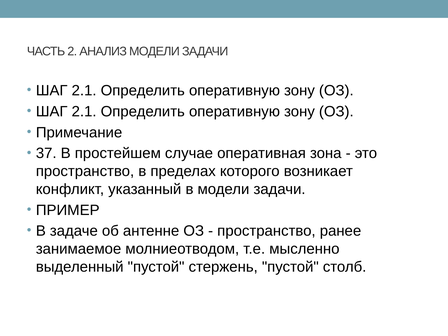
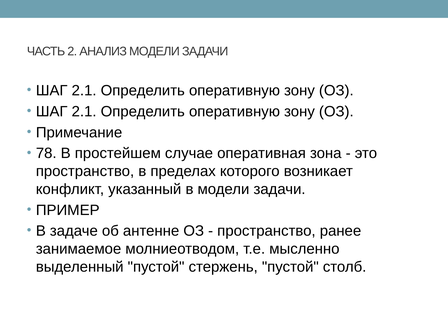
37: 37 -> 78 (46, 153)
